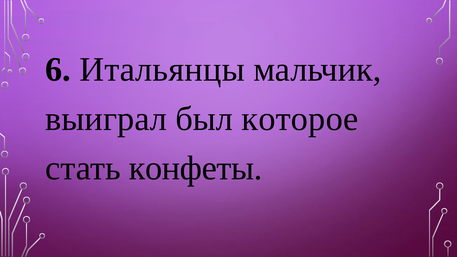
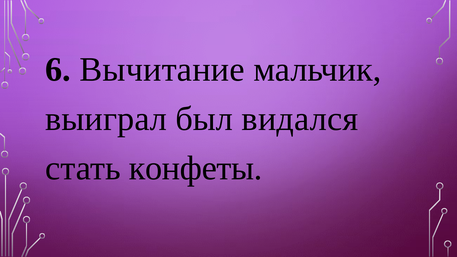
Итальянцы: Итальянцы -> Вычитание (162, 70)
которое: которое -> видался (300, 119)
